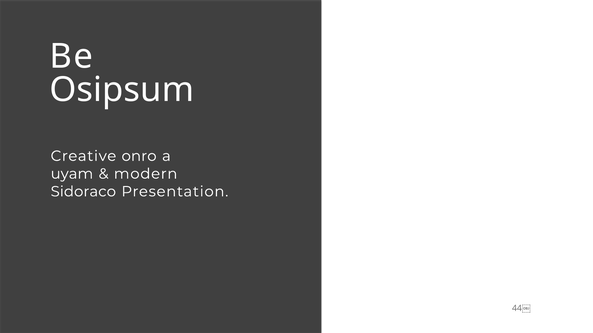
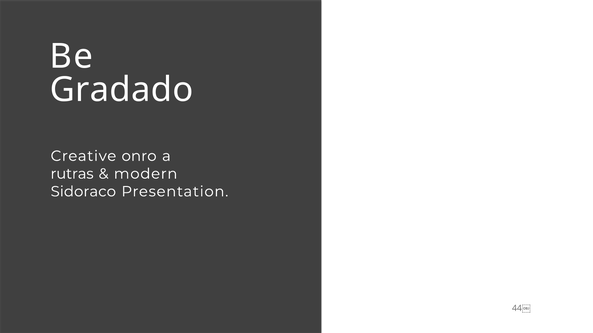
Osipsum: Osipsum -> Gradado (122, 90)
uyam: uyam -> rutras (72, 174)
